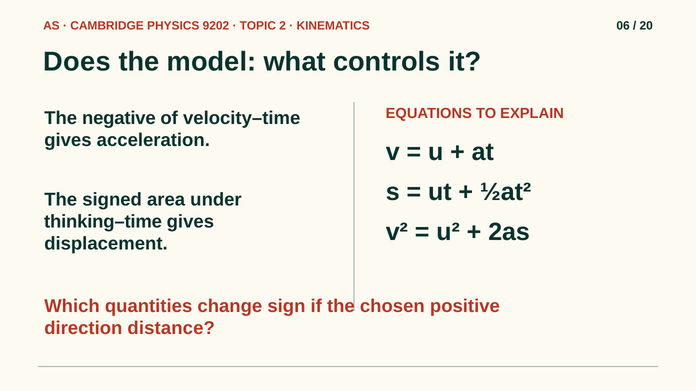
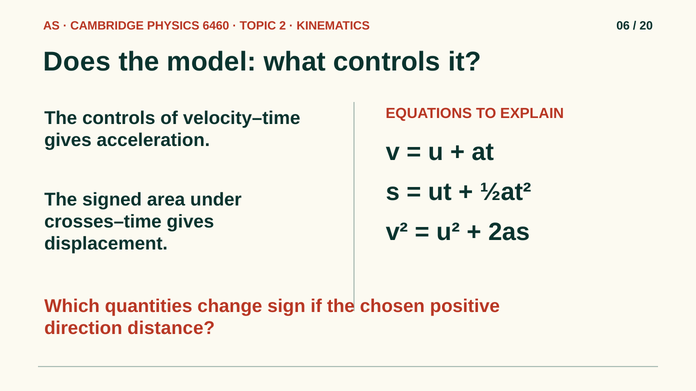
9202: 9202 -> 6460 (216, 26)
The negative: negative -> controls (119, 118)
thinking–time: thinking–time -> crosses–time (103, 222)
